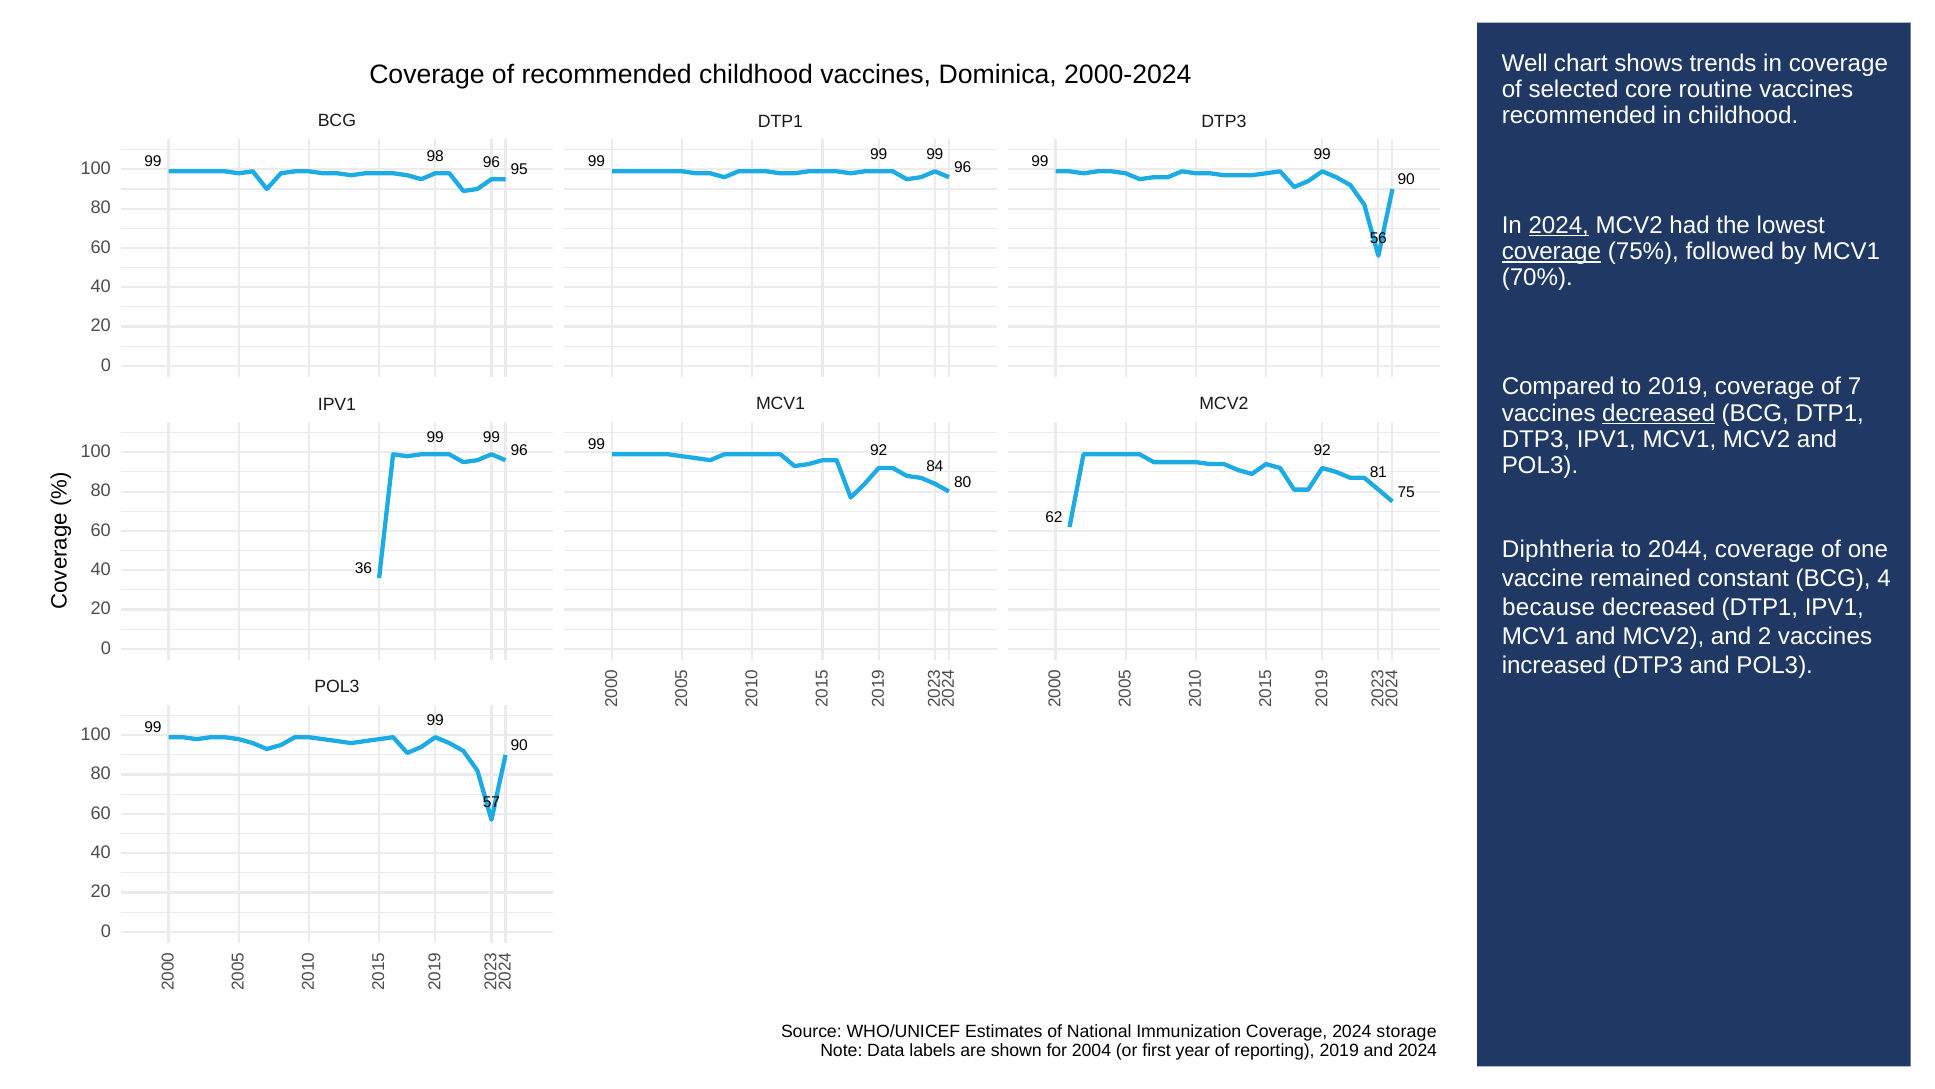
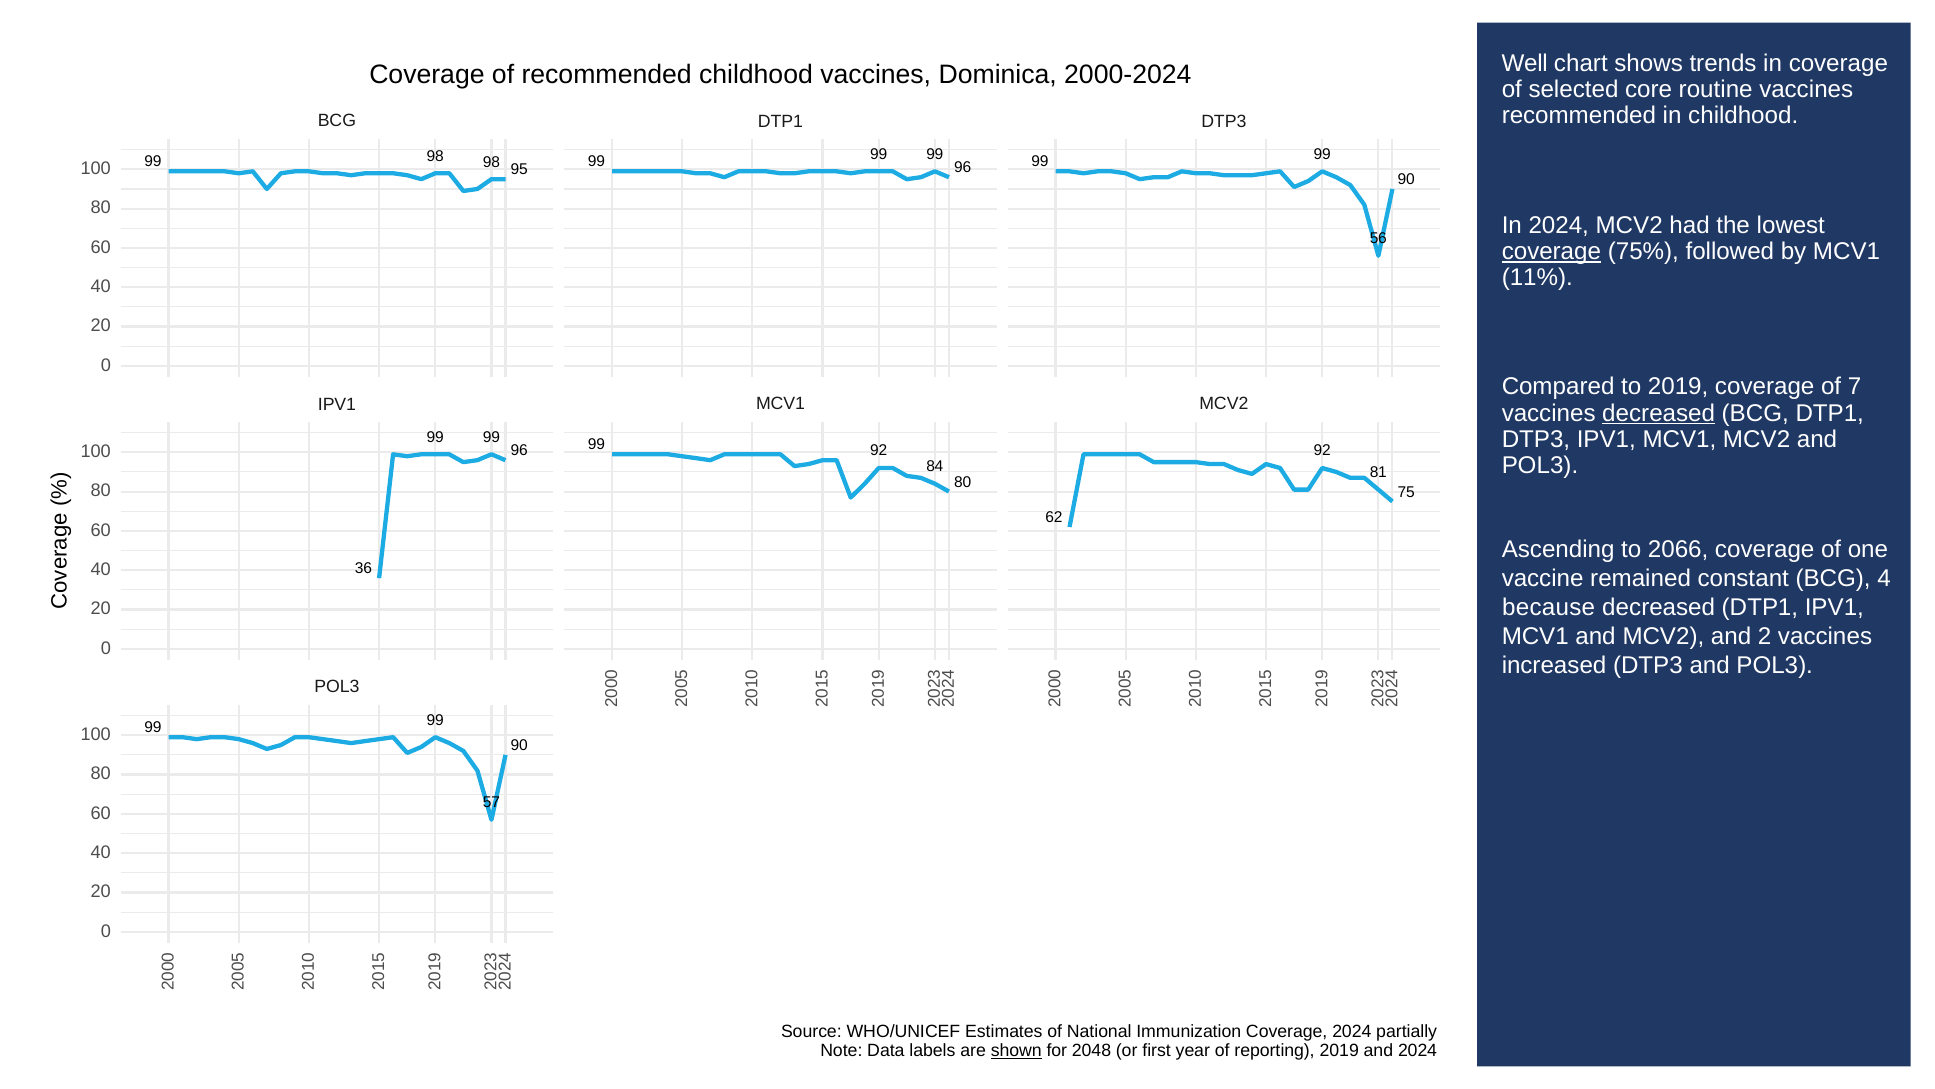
98 96: 96 -> 98 (491, 162)
2024 underline: present -> none (1559, 225)
70%: 70% -> 11% (1537, 277)
Diphtheria: Diphtheria -> Ascending (1558, 549)
2044: 2044 -> 2066 (1678, 549)
storage: storage -> partially (1407, 1031)
shown underline: none -> present (1016, 1050)
2004: 2004 -> 2048 (1091, 1050)
